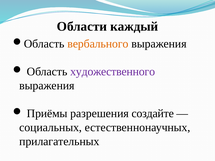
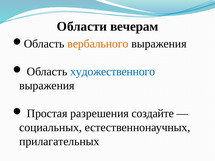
каждый: каждый -> вечерам (134, 26)
художественного colour: purple -> blue (113, 72)
Приёмы: Приёмы -> Простая (47, 114)
